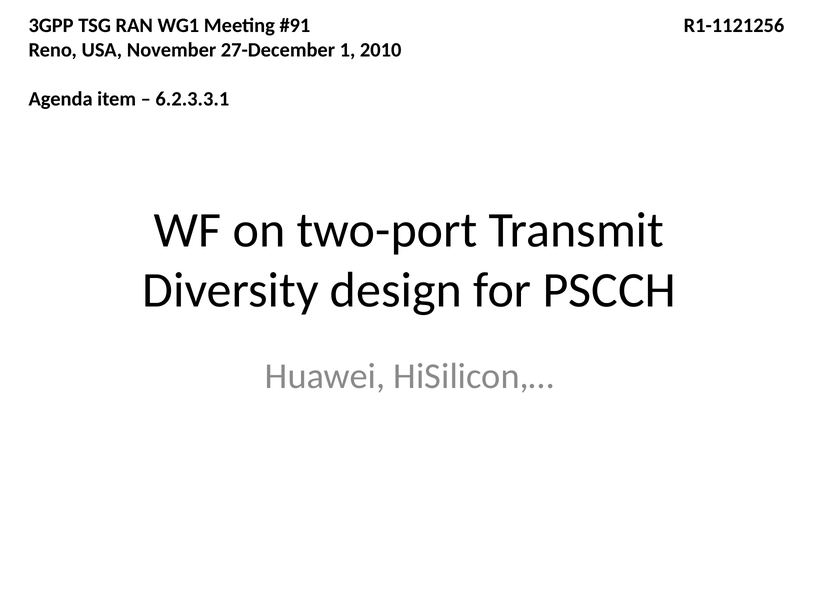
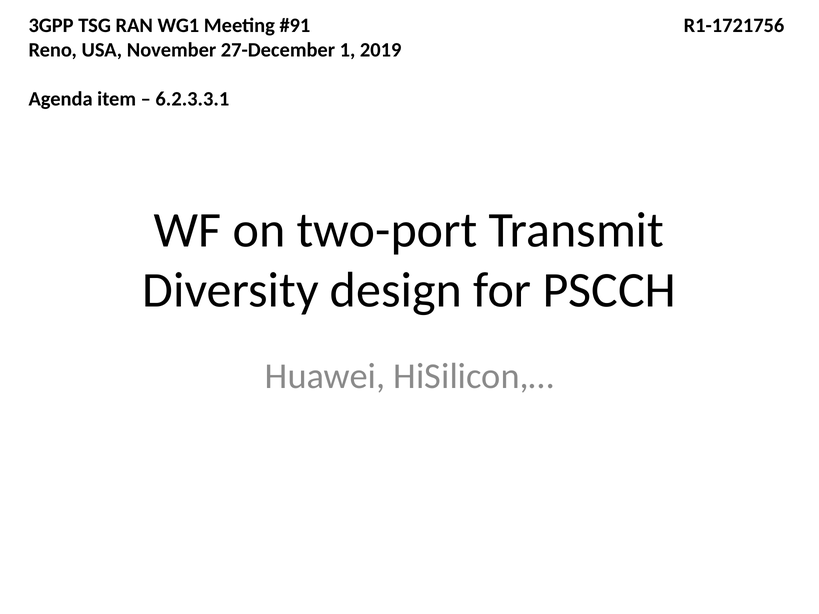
R1-1121256: R1-1121256 -> R1-1721756 (734, 26)
2010: 2010 -> 2019 (381, 50)
